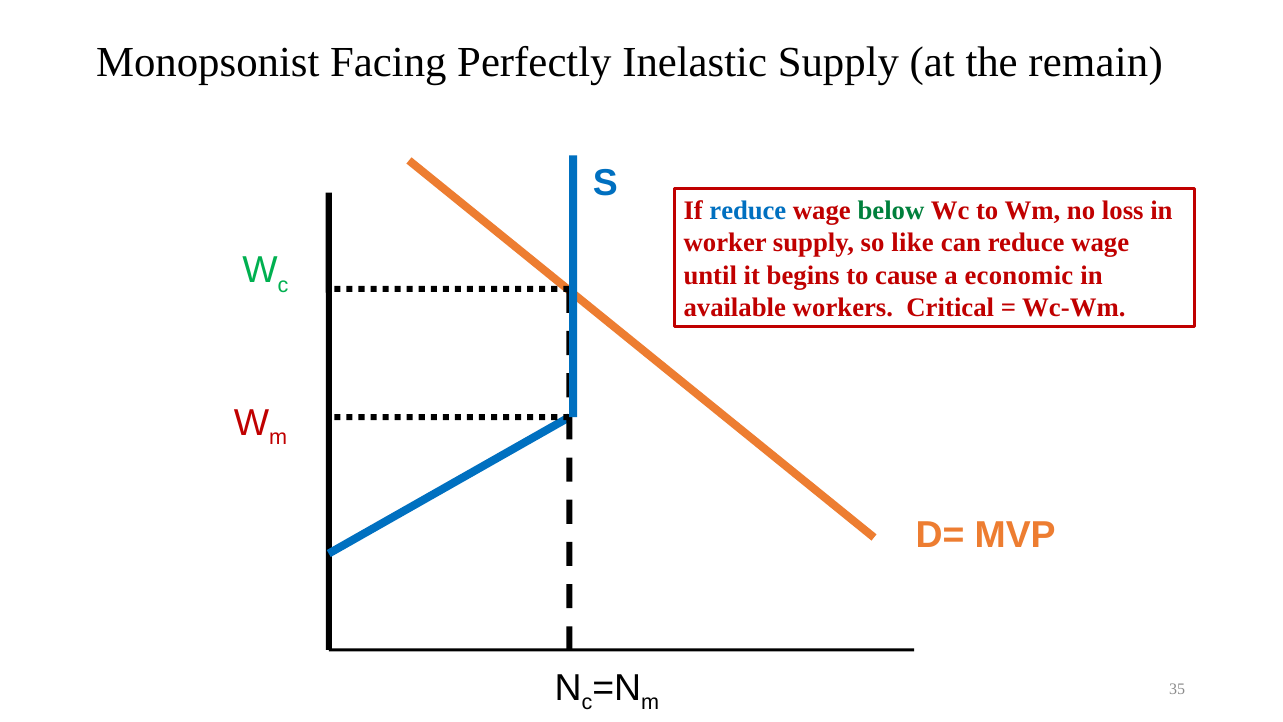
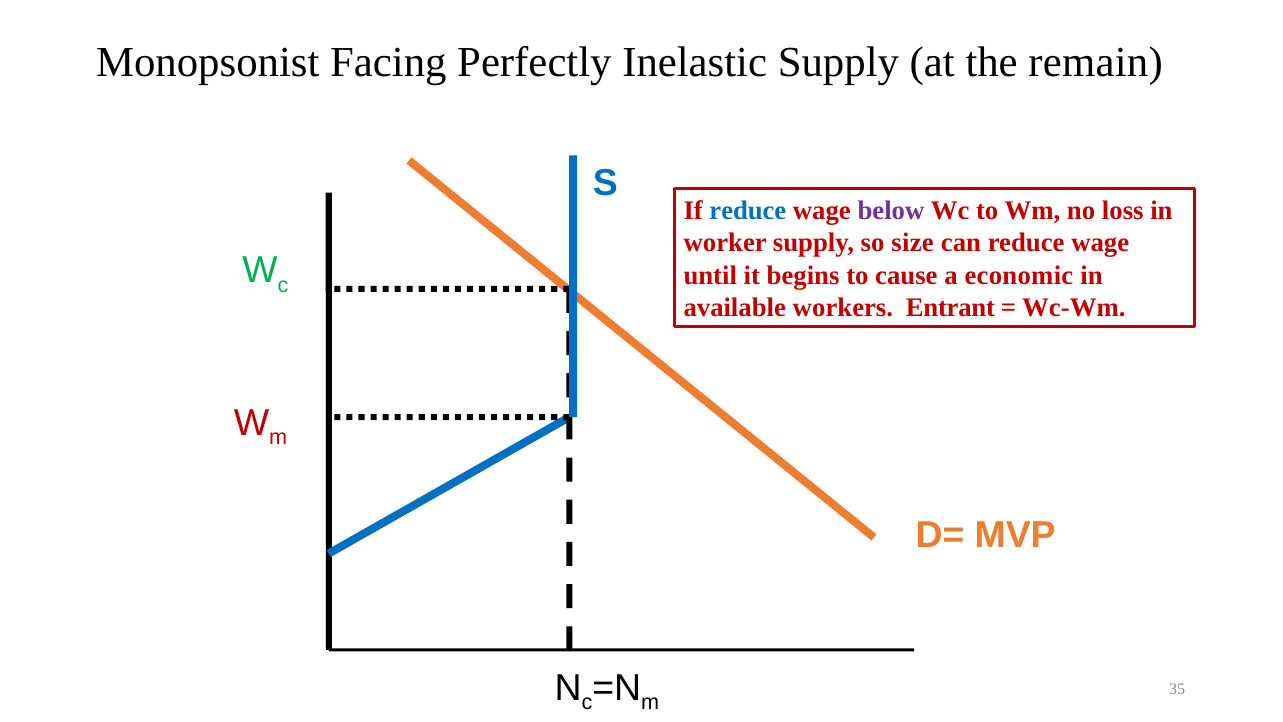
below colour: green -> purple (891, 211)
like: like -> size (913, 243)
Critical: Critical -> Entrant (950, 307)
